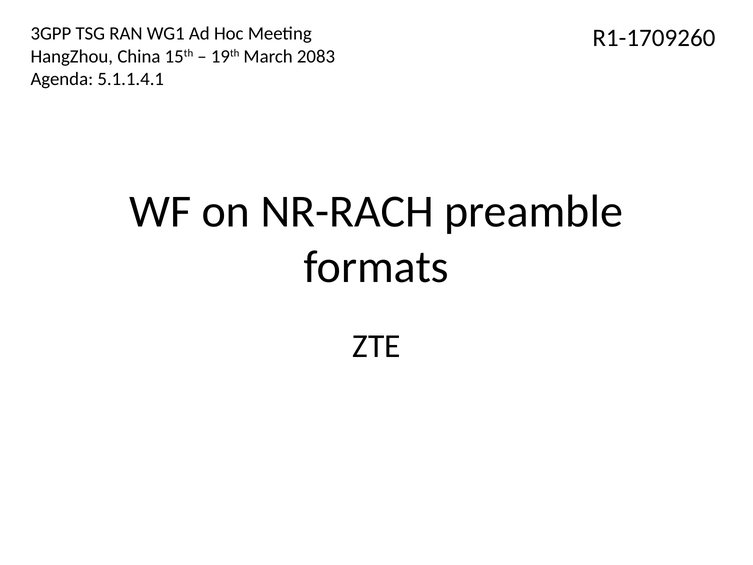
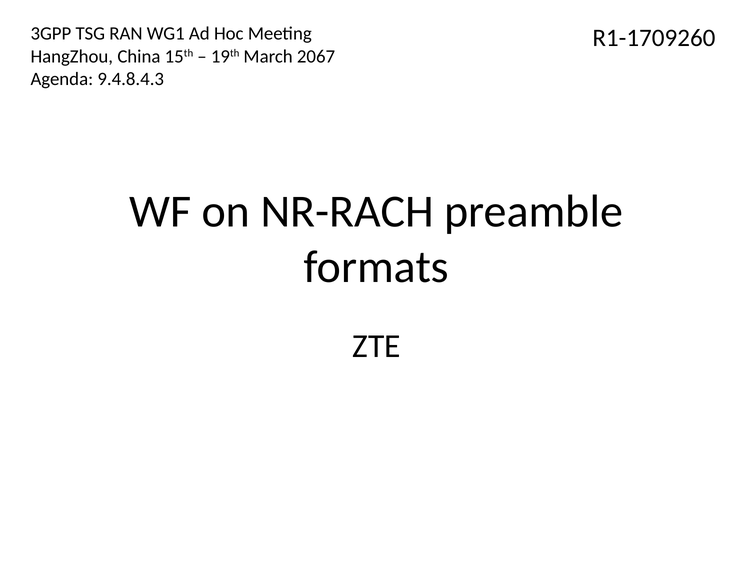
2083: 2083 -> 2067 (316, 56)
5.1.1.4.1: 5.1.1.4.1 -> 9.4.8.4.3 (131, 79)
